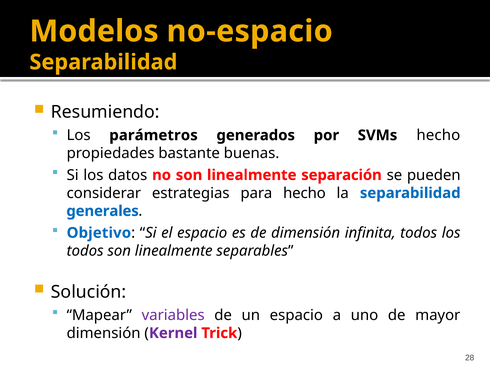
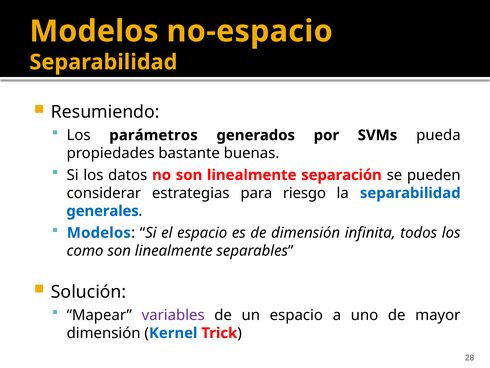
SVMs hecho: hecho -> pueda (438, 135)
para hecho: hecho -> riesgo (304, 193)
Objetivo: Objetivo -> Modelos (99, 233)
todos: todos -> como (85, 250)
Kernel colour: purple -> blue (173, 333)
